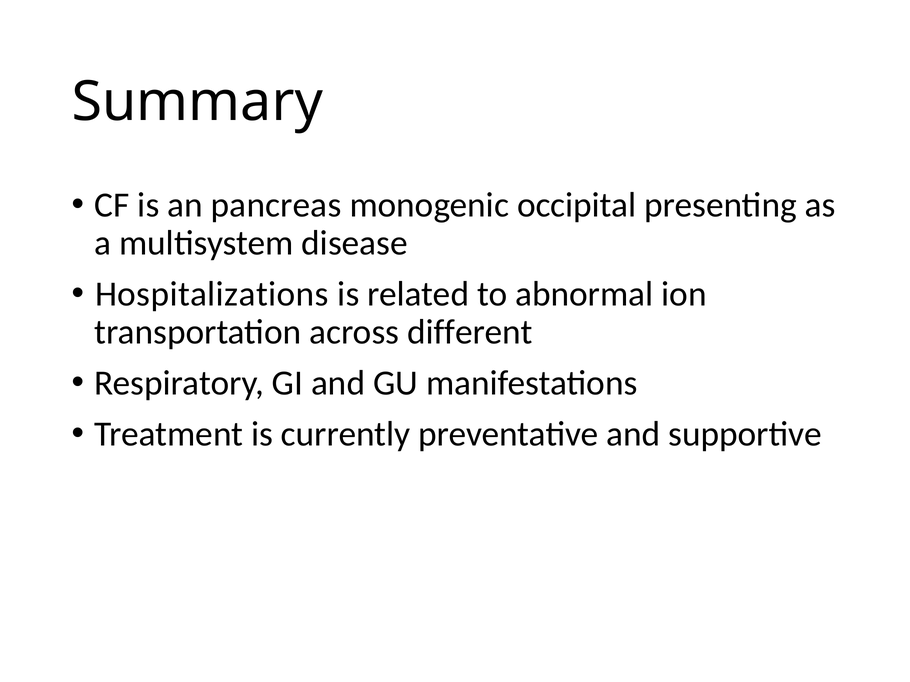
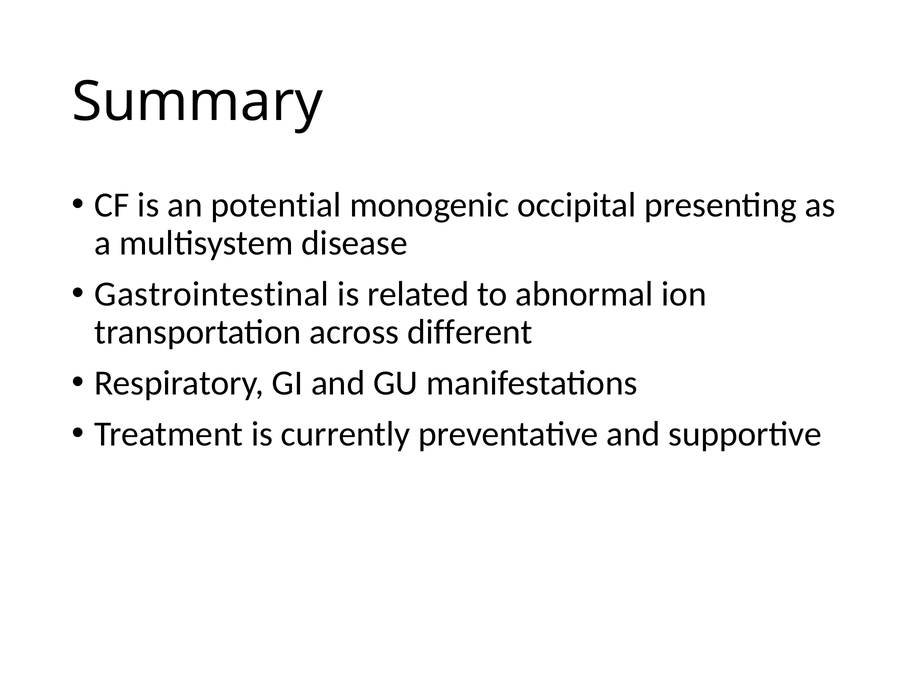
pancreas: pancreas -> potential (276, 205)
Hospitalizations: Hospitalizations -> Gastrointestinal (212, 294)
